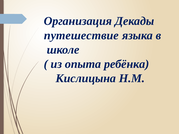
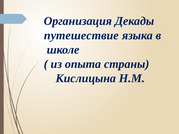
ребёнка: ребёнка -> страны (127, 64)
